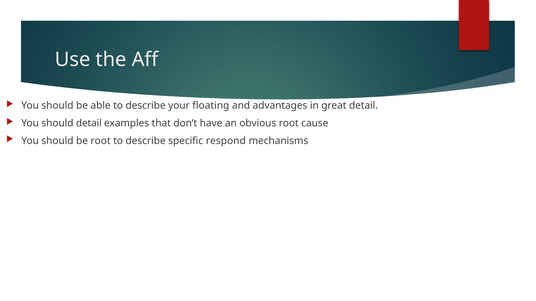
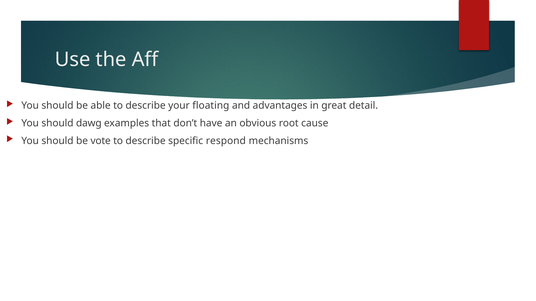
should detail: detail -> dawg (89, 123)
be root: root -> vote (101, 141)
